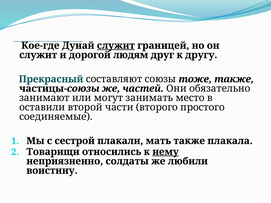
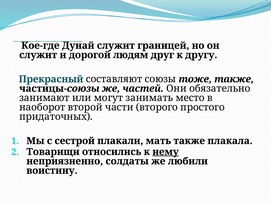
служит underline: present -> none (116, 46)
оставили: оставили -> наоборот (42, 107)
соединяемые: соединяемые -> придаточных (56, 117)
